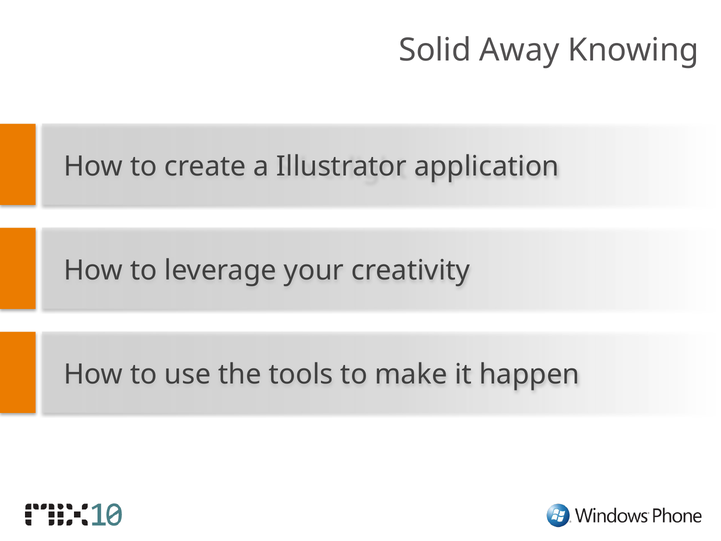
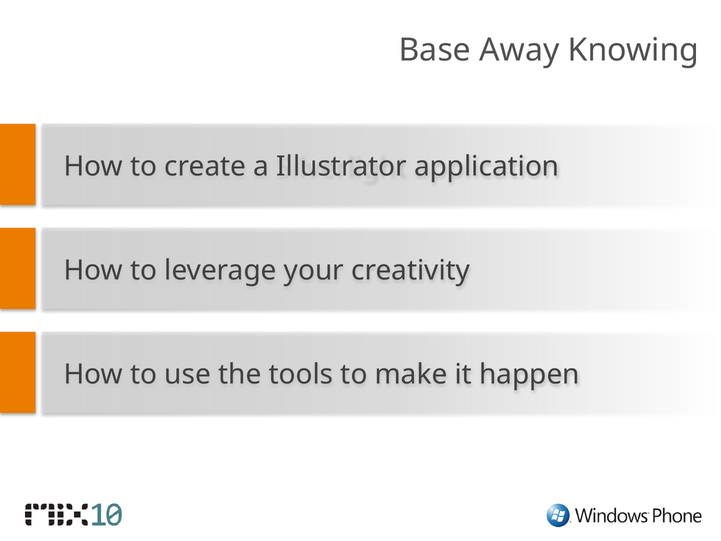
Solid: Solid -> Base (435, 50)
